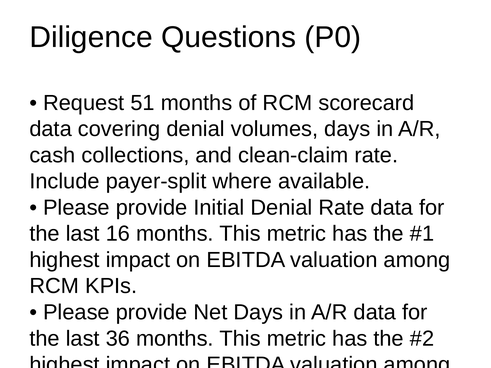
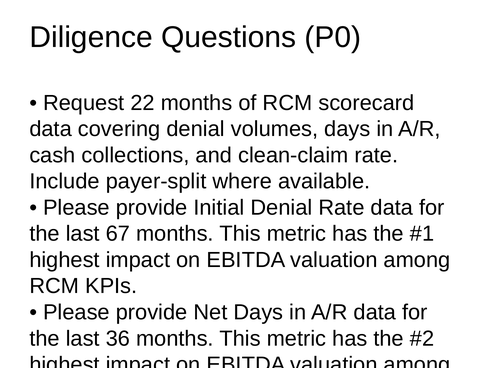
51: 51 -> 22 (143, 103)
16: 16 -> 67 (118, 234)
